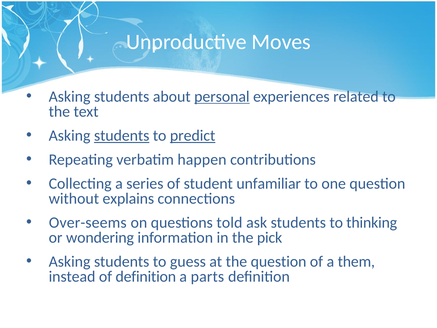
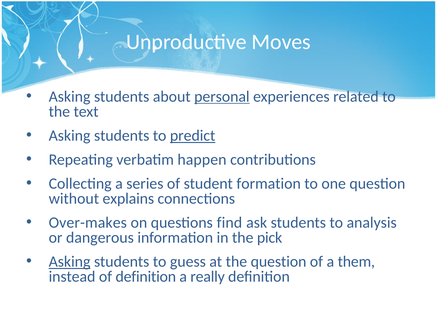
students underline: present -> none (122, 136)
unfamiliar: unfamiliar -> formation (269, 183)
Over-seems: Over-seems -> Over-makes (88, 222)
told: told -> find (229, 222)
thinking: thinking -> analysis (372, 222)
wondering: wondering -> dangerous (100, 238)
Asking underline: none -> present (70, 261)
parts: parts -> really (208, 277)
